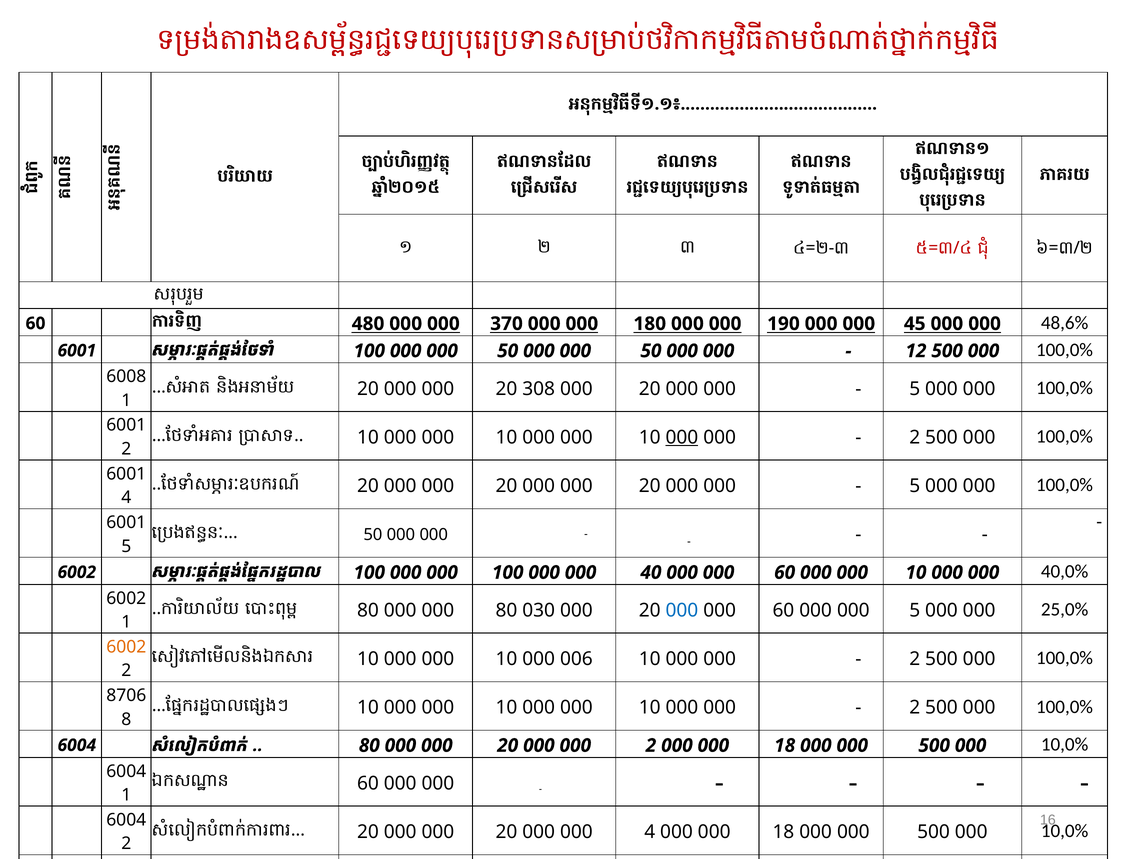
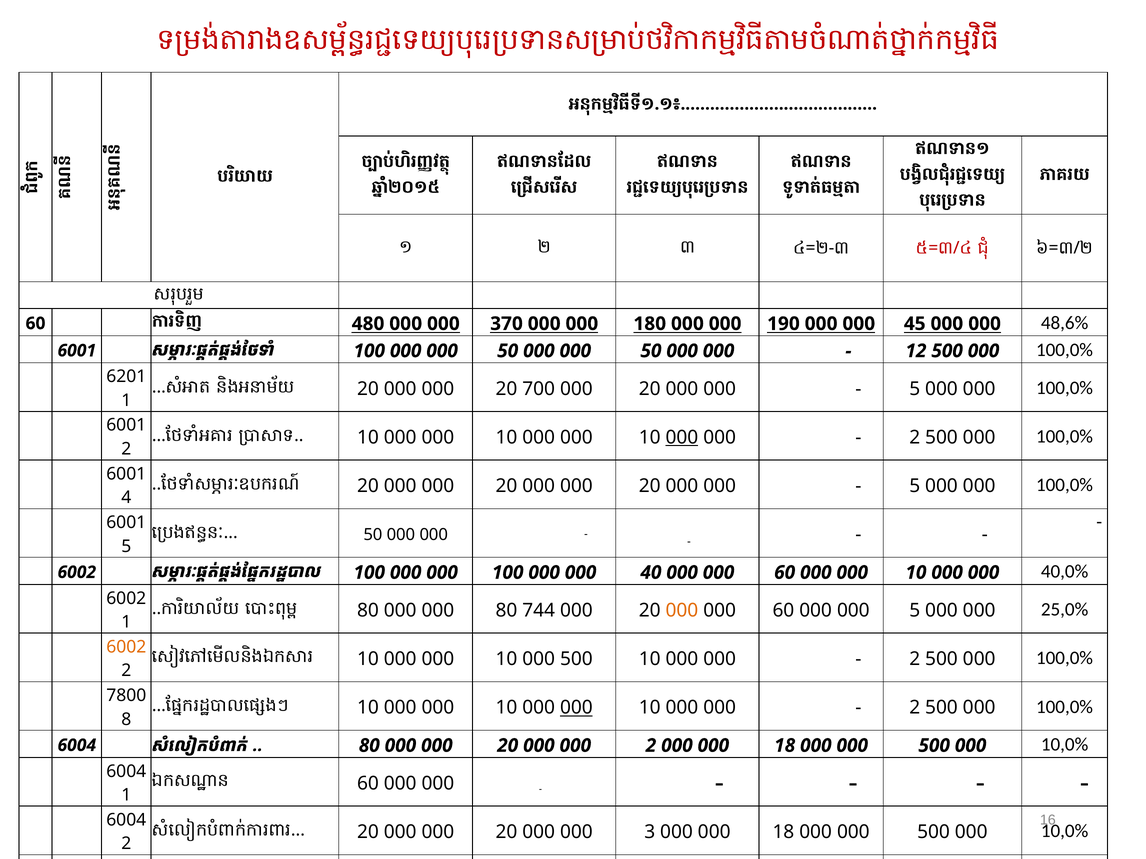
6008: 6008 -> 6201 (126, 377)
308: 308 -> 700 (539, 389)
030: 030 -> 744 (539, 611)
000 colour: blue -> orange (682, 611)
10 000 006: 006 -> 500 (576, 659)
8706: 8706 -> 7800 (126, 696)
000 underline: none -> present (576, 708)
000 4: 4 -> 3 (650, 833)
